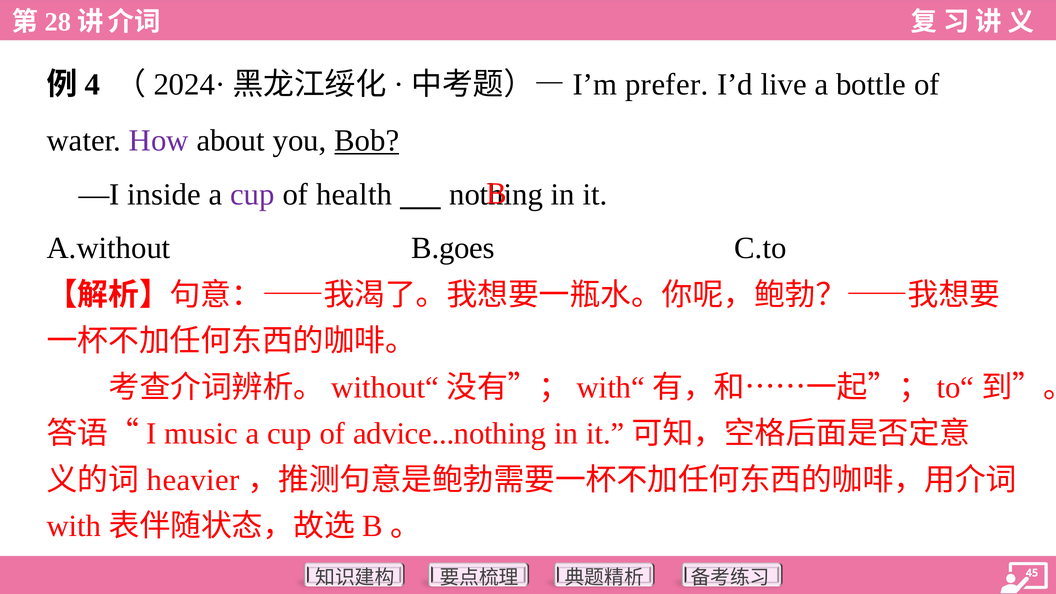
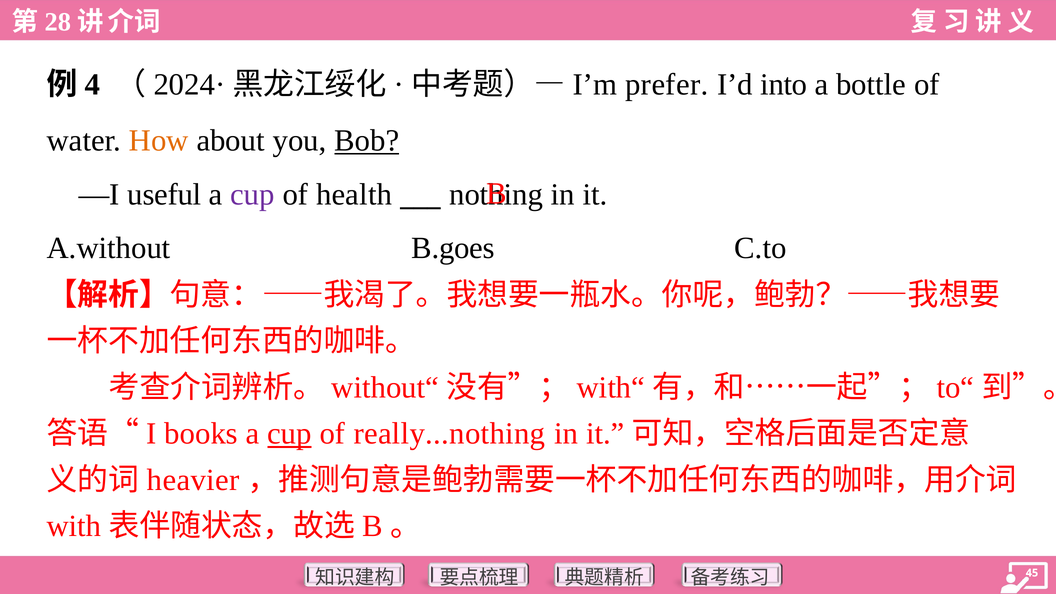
live: live -> into (784, 84)
How colour: purple -> orange (159, 141)
inside: inside -> useful (164, 194)
music: music -> books (201, 434)
cup underline: none -> present (289, 434)
advice...nothing: advice...nothing -> really...nothing (449, 434)
